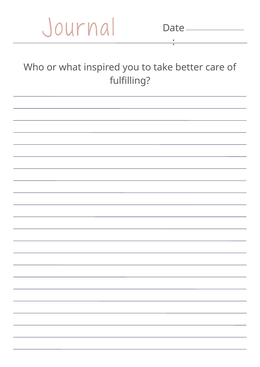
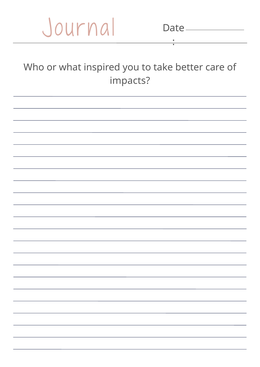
fulfilling: fulfilling -> impacts (130, 81)
